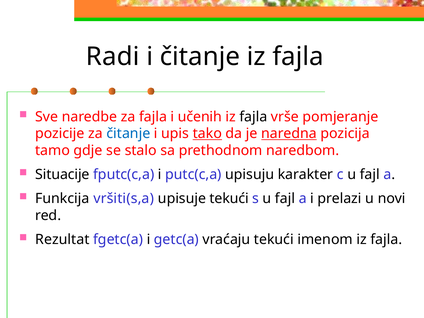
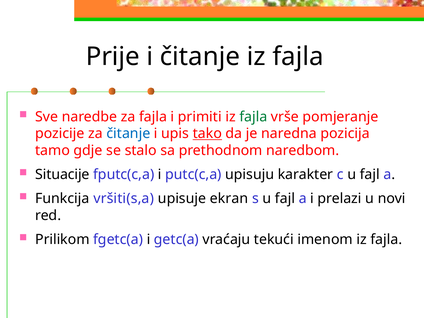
Radi: Radi -> Prije (113, 57)
učenih: učenih -> primiti (200, 117)
fajla colour: black -> green (253, 117)
naredna underline: present -> none (289, 134)
upisuje tekući: tekući -> ekran (229, 199)
Rezultat: Rezultat -> Prilikom (62, 240)
